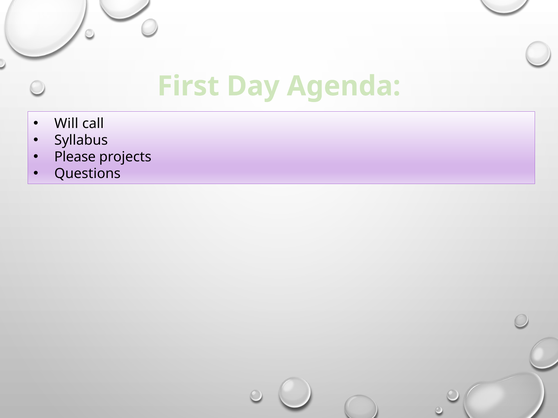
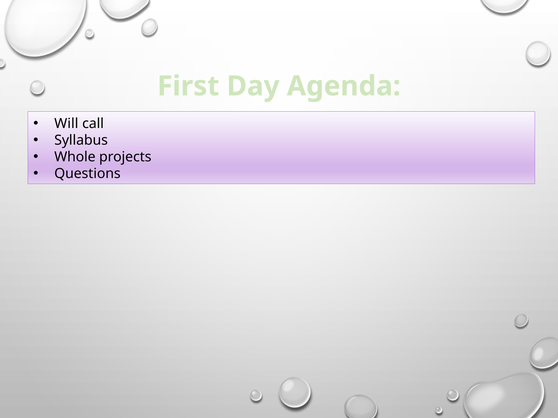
Please: Please -> Whole (75, 157)
